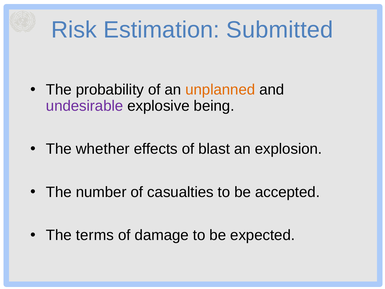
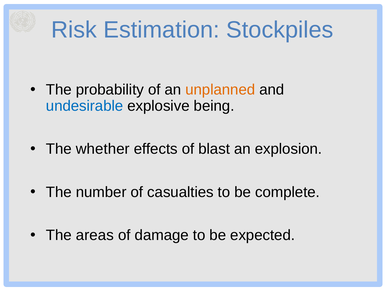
Submitted: Submitted -> Stockpiles (280, 30)
undesirable colour: purple -> blue (85, 106)
accepted: accepted -> complete (287, 192)
terms: terms -> areas (95, 235)
